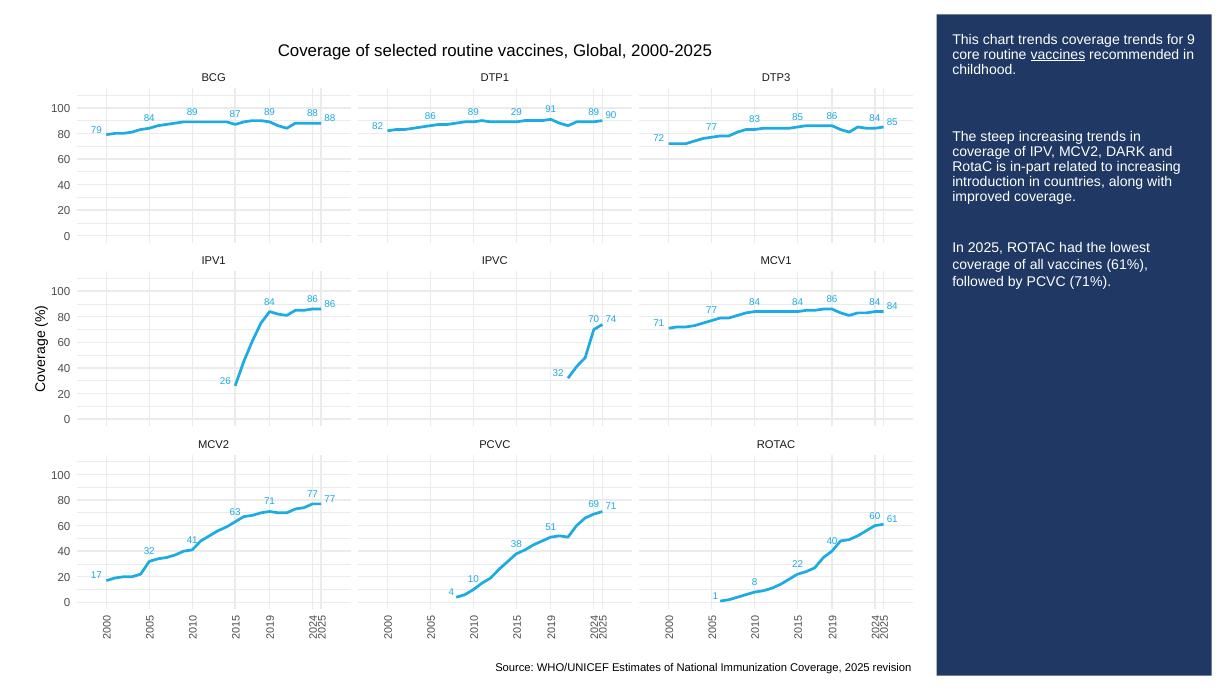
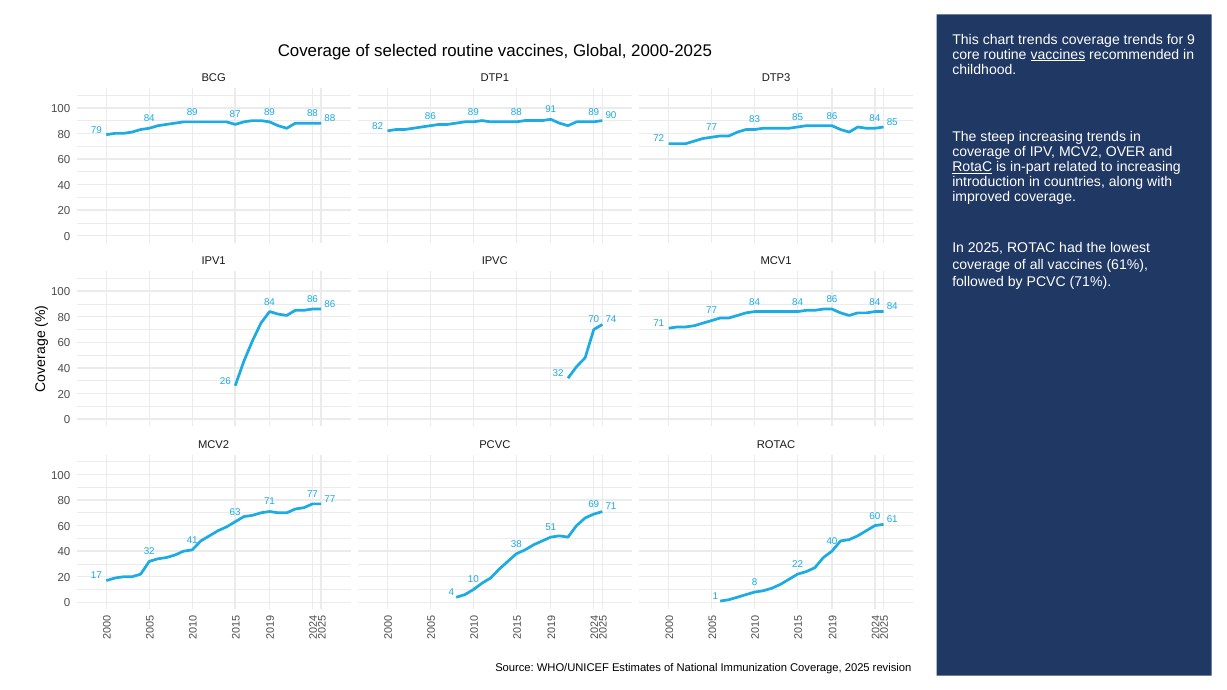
86 89 29: 29 -> 88 (516, 112)
DARK: DARK -> OVER (1126, 152)
RotaC underline: none -> present (972, 167)
